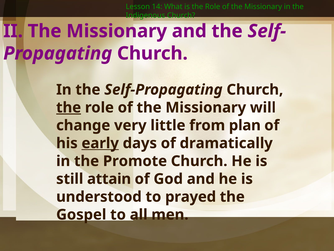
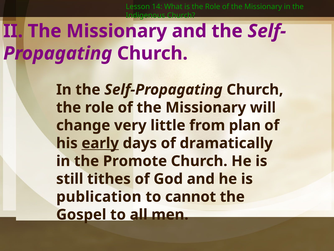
the underline: present -> none (69, 107)
attain: attain -> tithes (109, 179)
understood: understood -> publication (99, 196)
prayed: prayed -> cannot (191, 196)
